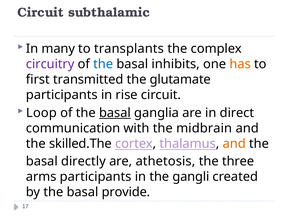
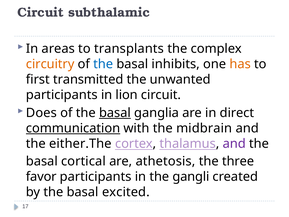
many: many -> areas (58, 49)
circuitry colour: purple -> orange (50, 64)
glutamate: glutamate -> unwanted (180, 79)
rise: rise -> lion (127, 95)
Loop: Loop -> Does (41, 113)
communication underline: none -> present (73, 128)
skilled.The: skilled.The -> either.The (80, 144)
and colour: orange -> purple (234, 144)
directly: directly -> cortical (83, 161)
arms: arms -> favor (41, 176)
provide: provide -> excited (126, 192)
